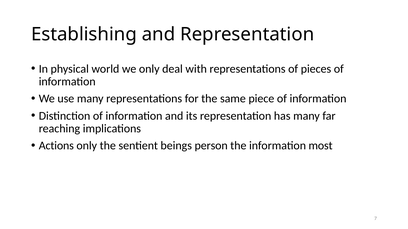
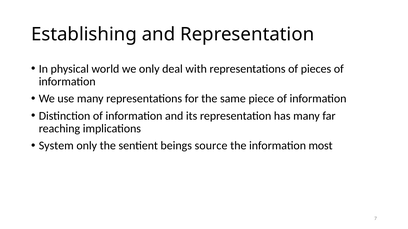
Actions: Actions -> System (56, 146)
person: person -> source (211, 146)
